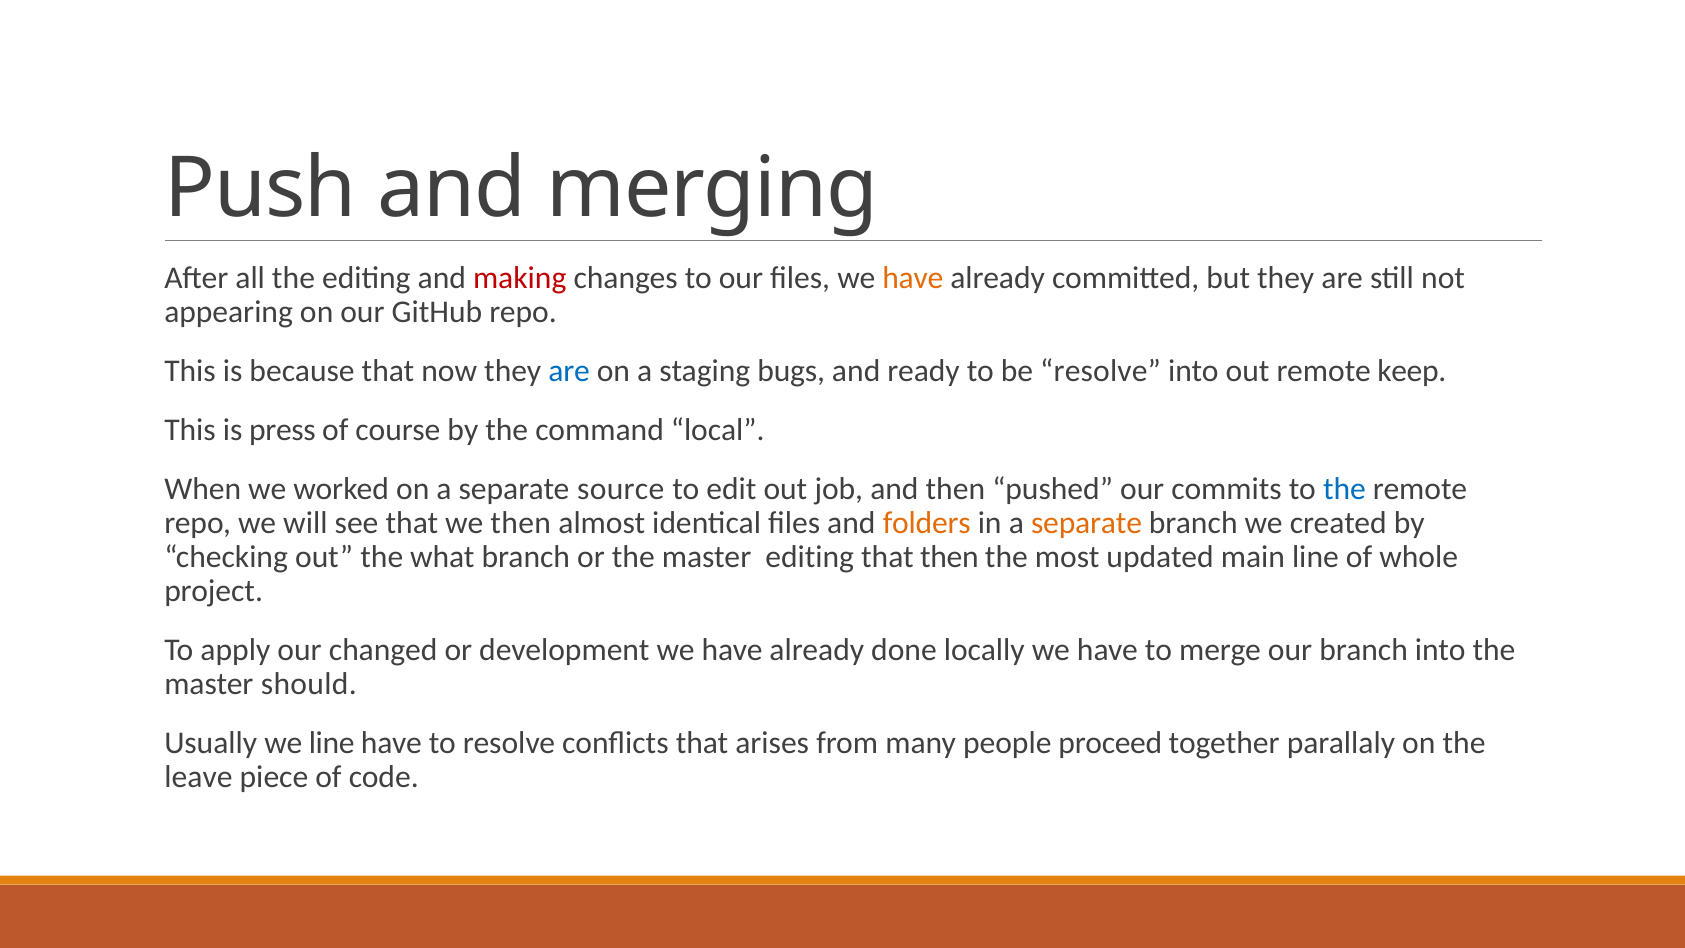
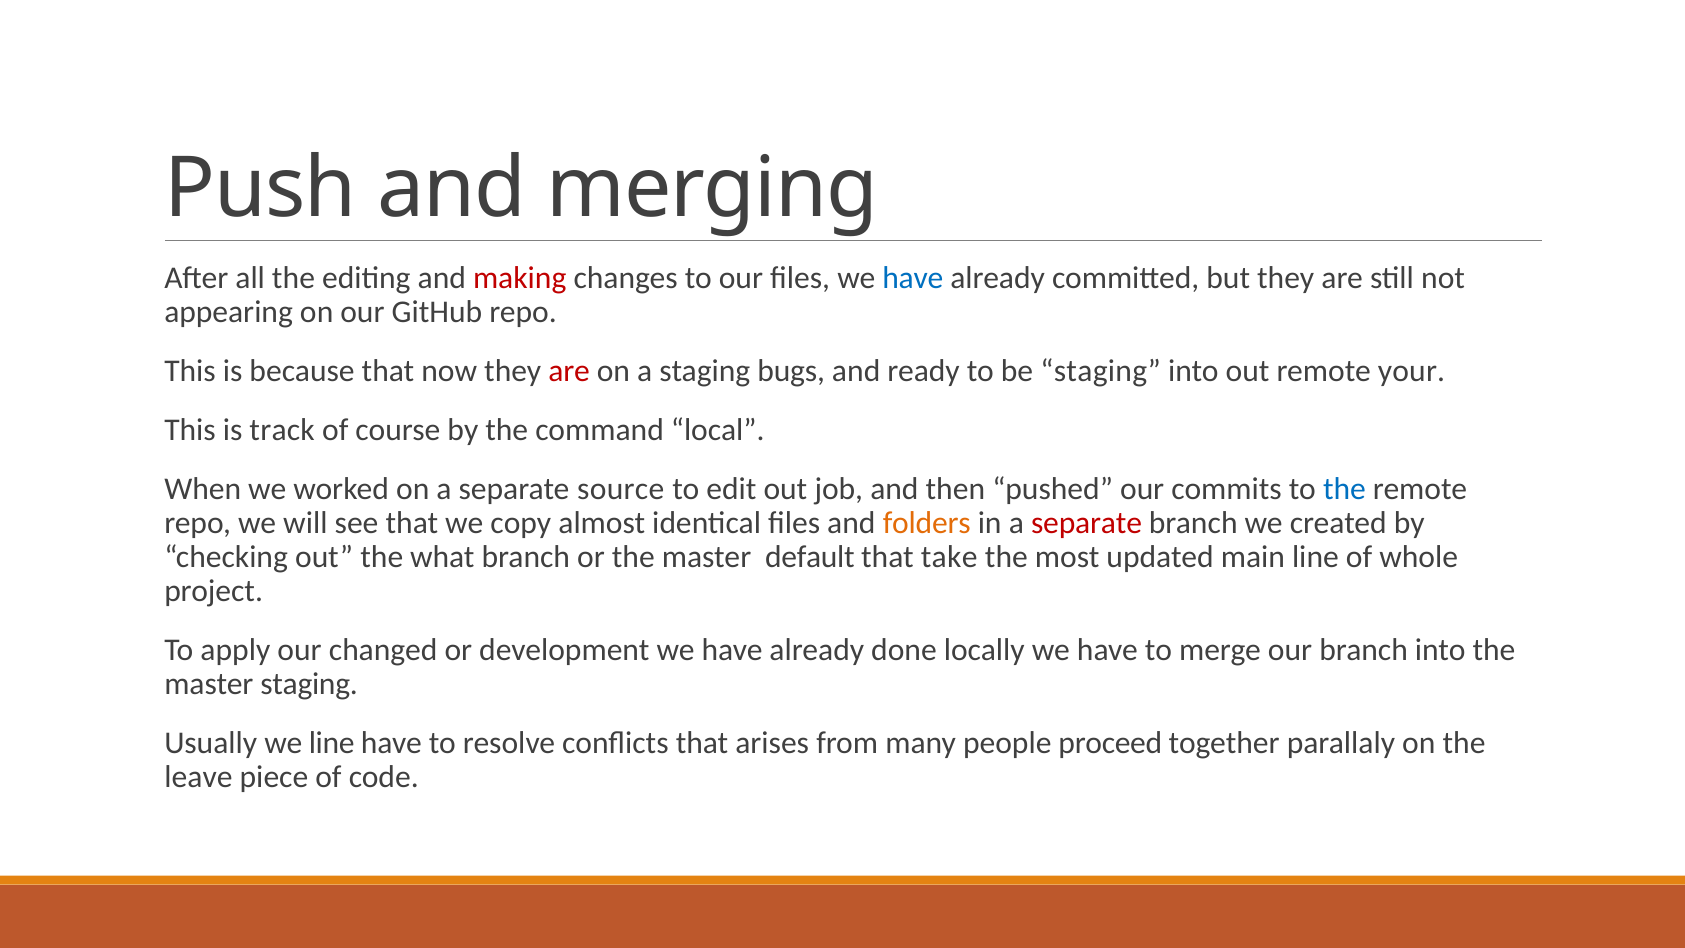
have colour: orange -> blue (913, 278)
are colour: blue -> red (569, 371)
be resolve: resolve -> staging (1101, 371)
keep: keep -> your (1412, 371)
press: press -> track (282, 430)
we then: then -> copy (521, 523)
separate colour: orange -> red (1087, 523)
master editing: editing -> default (810, 557)
that then: then -> take (949, 557)
master should: should -> staging (309, 684)
